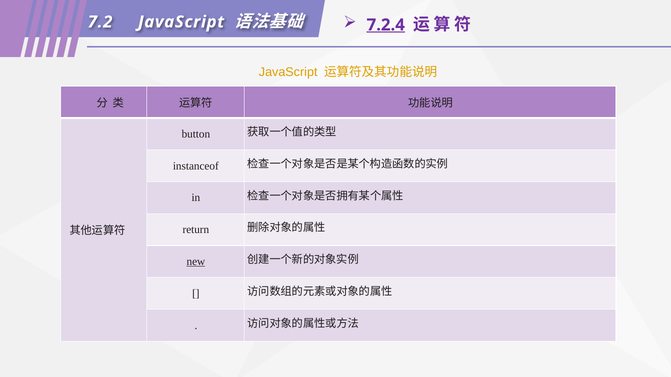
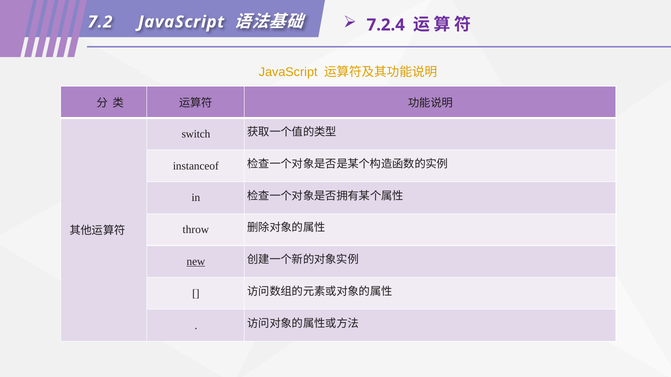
7.2.4 underline: present -> none (386, 25)
button: button -> switch (196, 134)
return: return -> throw (196, 230)
